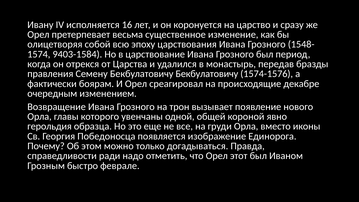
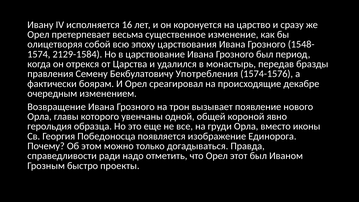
9403-1584: 9403-1584 -> 2129-1584 (77, 54)
Бекбулатовичу Бекбулатовичу: Бекбулатовичу -> Употребления (207, 74)
феврале: феврале -> проекты (120, 166)
